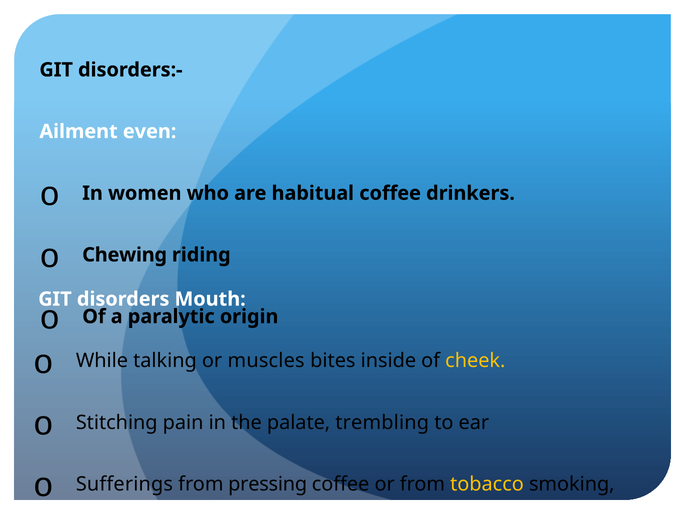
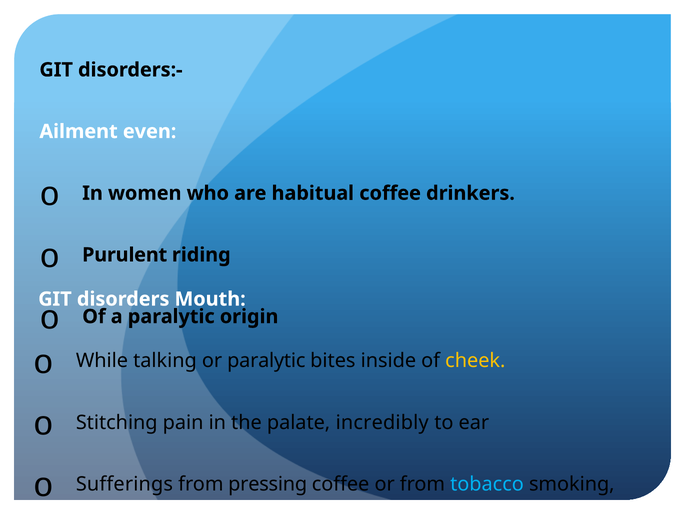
Chewing: Chewing -> Purulent (125, 255)
or muscles: muscles -> paralytic (266, 361)
trembling: trembling -> incredibly (382, 422)
tobacco colour: yellow -> light blue (487, 484)
